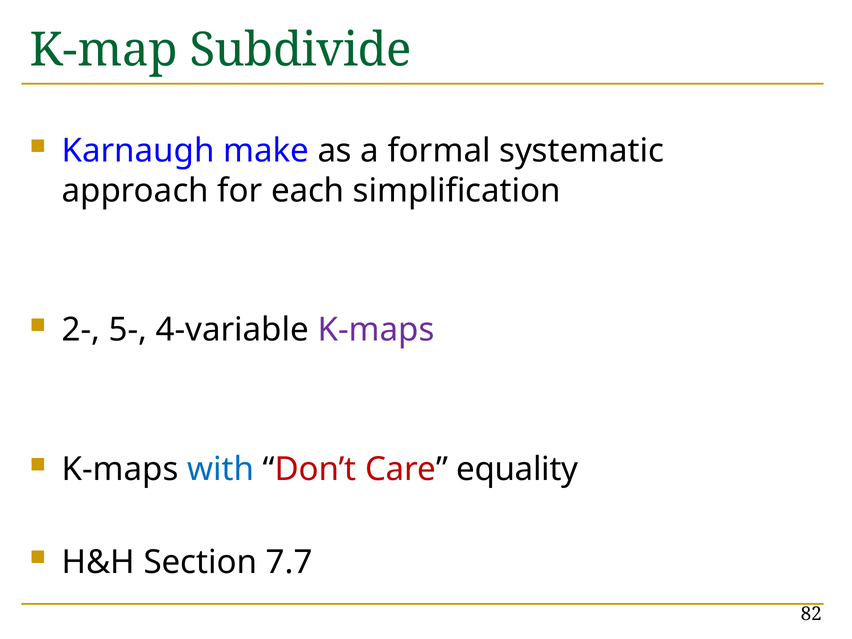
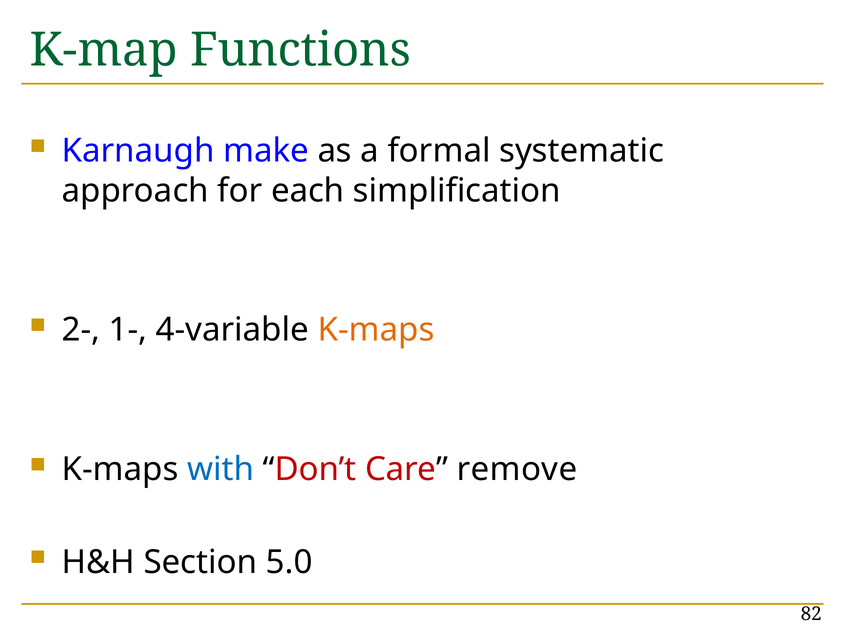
Subdivide: Subdivide -> Functions (301, 50)
5-: 5- -> 1- (128, 330)
K-maps colour: purple -> orange (376, 330)
equality: equality -> remove (517, 469)
7.7: 7.7 -> 5.0 (289, 562)
